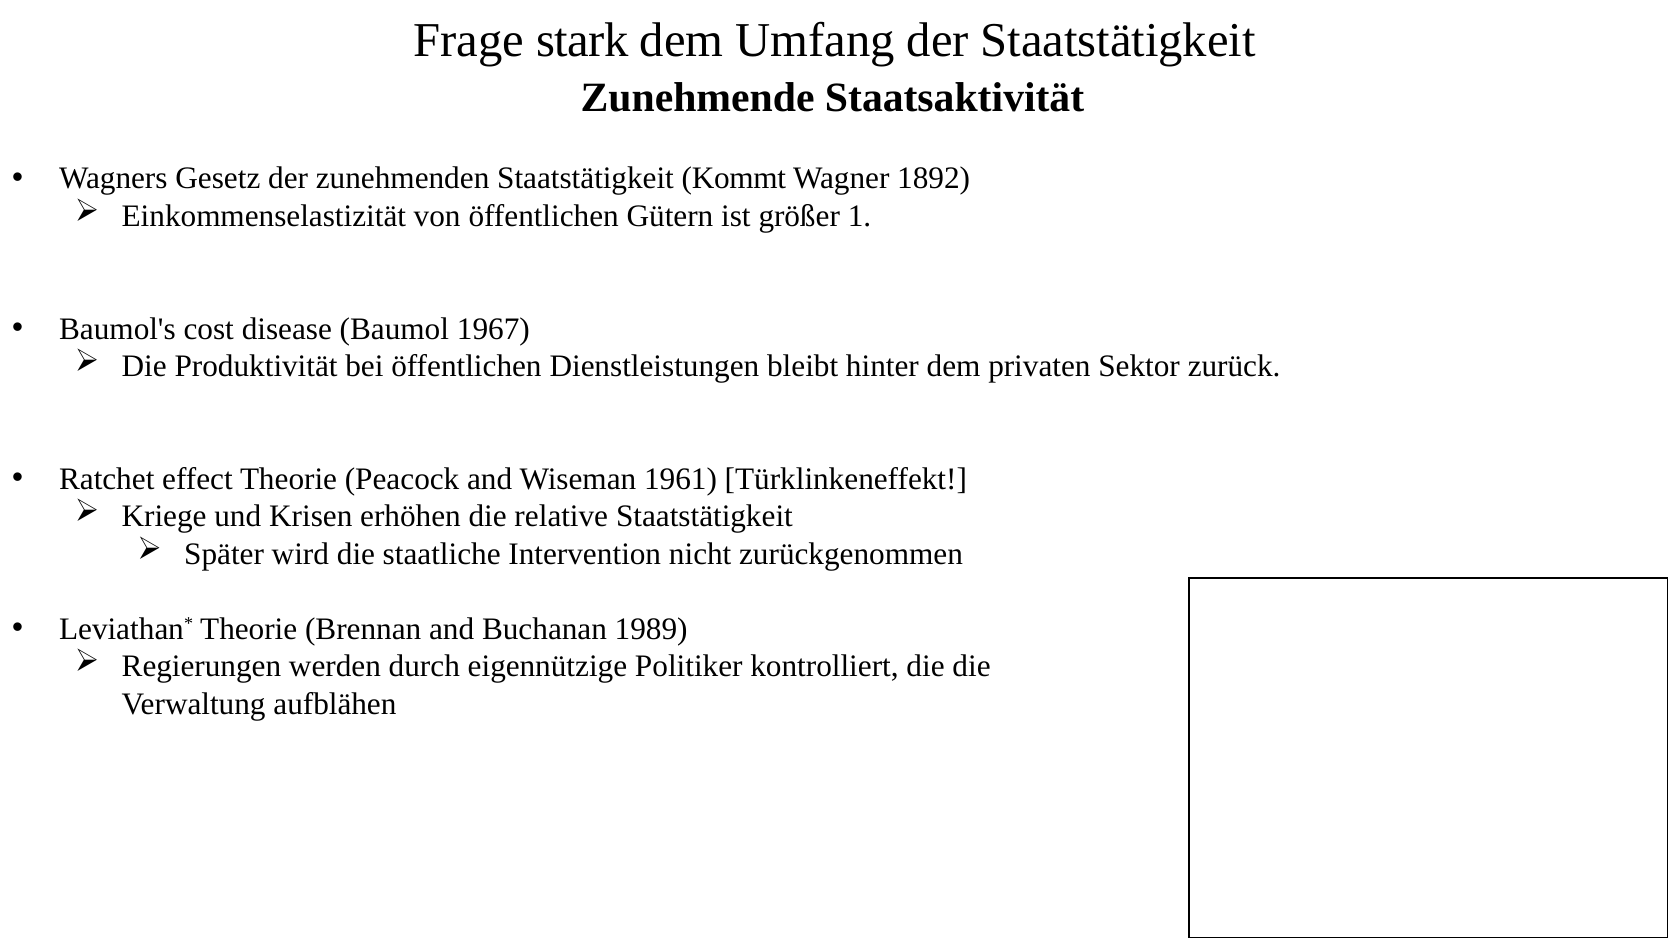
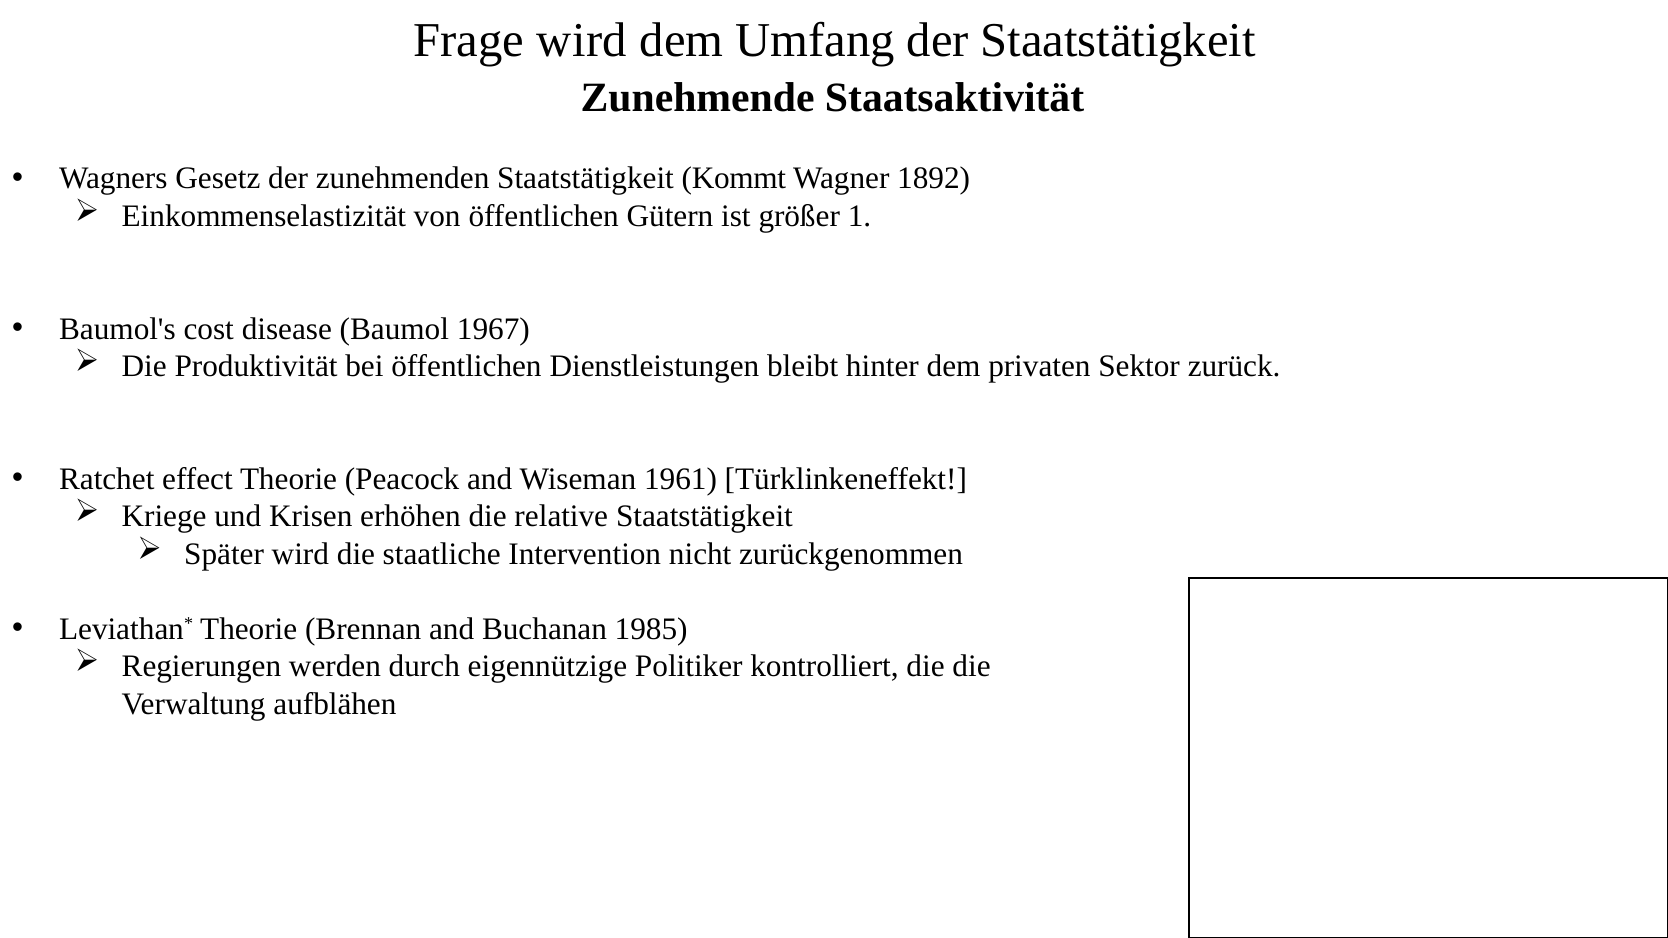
Frage stark: stark -> wird (582, 40)
1989: 1989 -> 1985 (651, 629)
